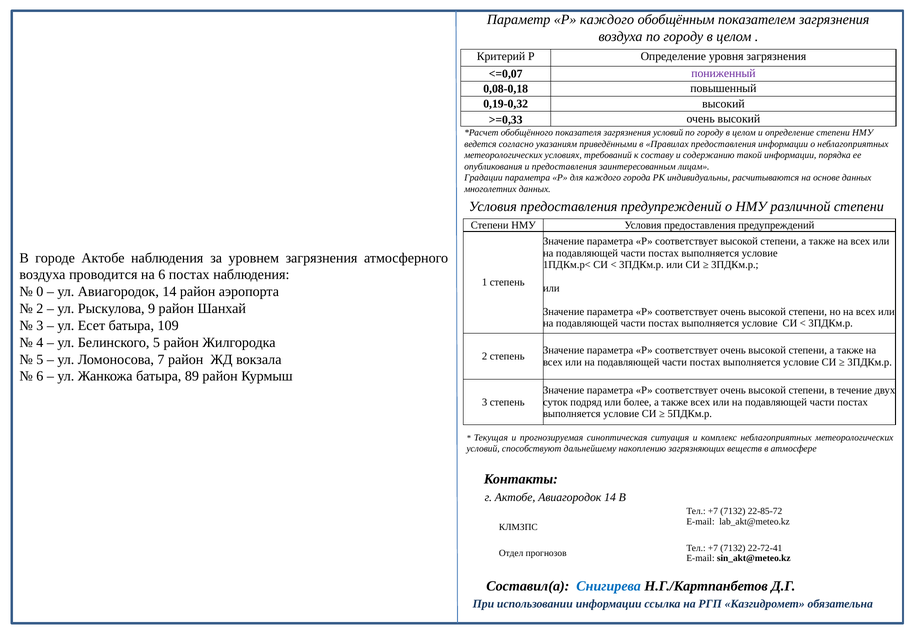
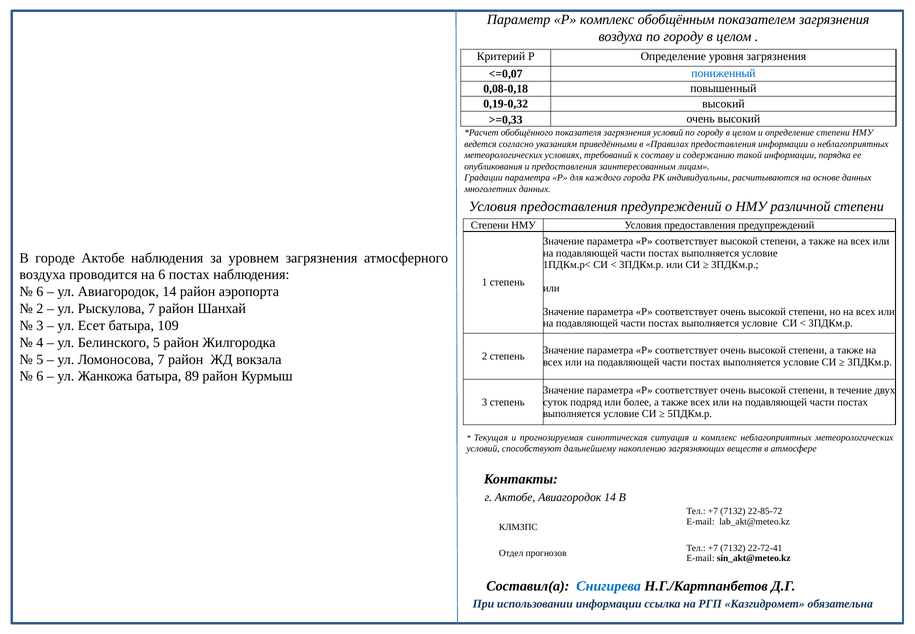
Р каждого: каждого -> комплекс (607, 20)
пониженный colour: purple -> blue (723, 73)
0: 0 -> 6 (40, 292)
Рыскулова 9: 9 -> 7 (152, 308)
